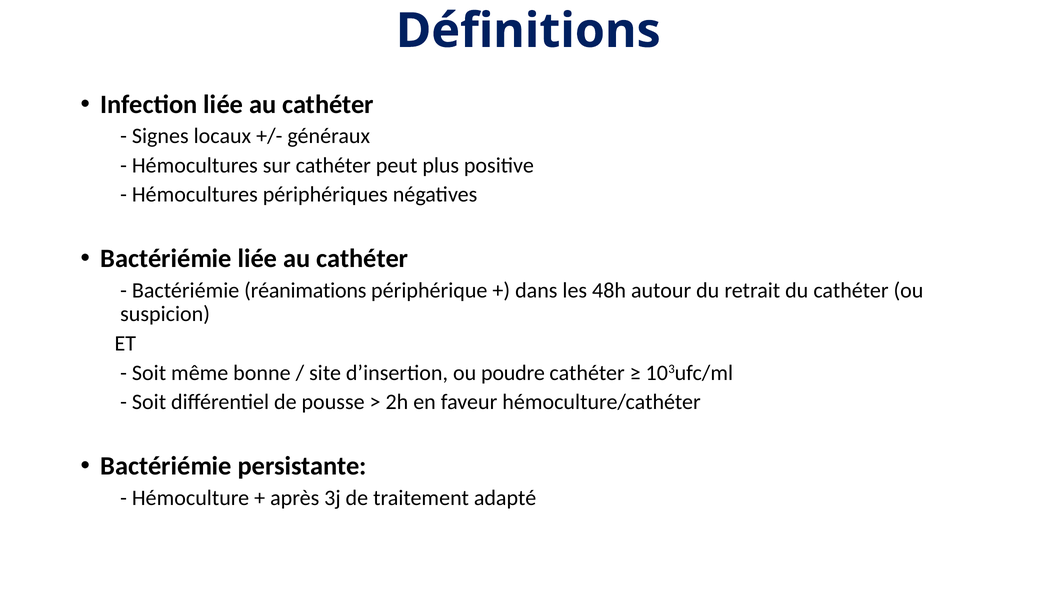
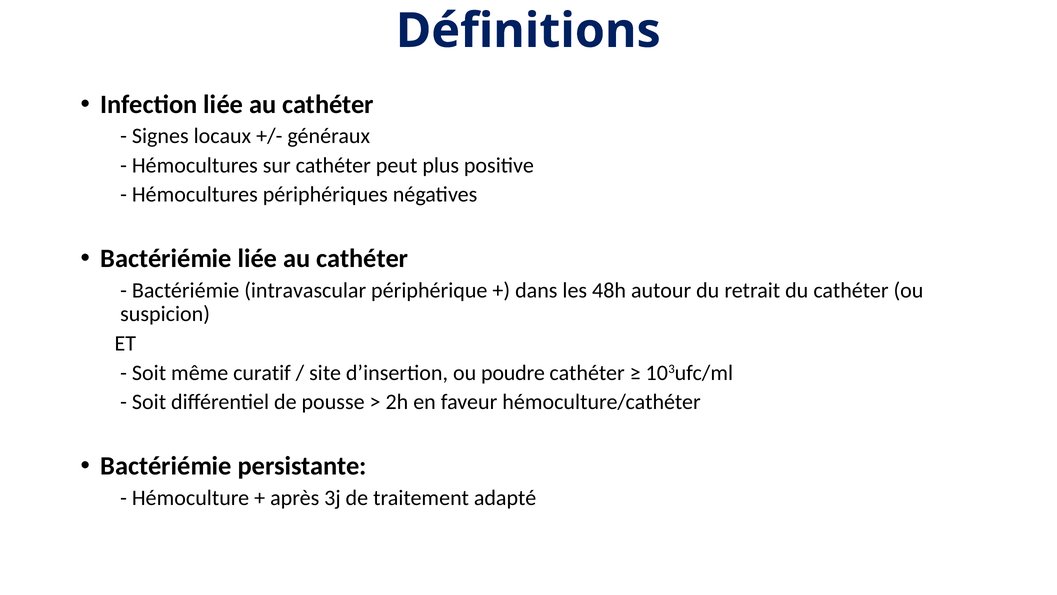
réanimations: réanimations -> intravascular (305, 290)
bonne: bonne -> curatif (262, 373)
